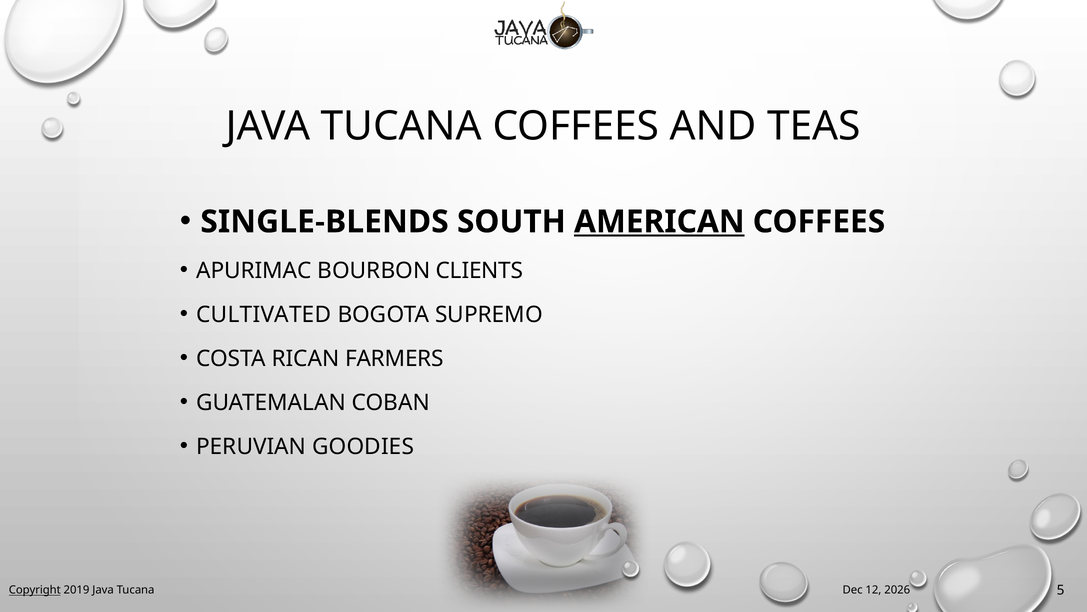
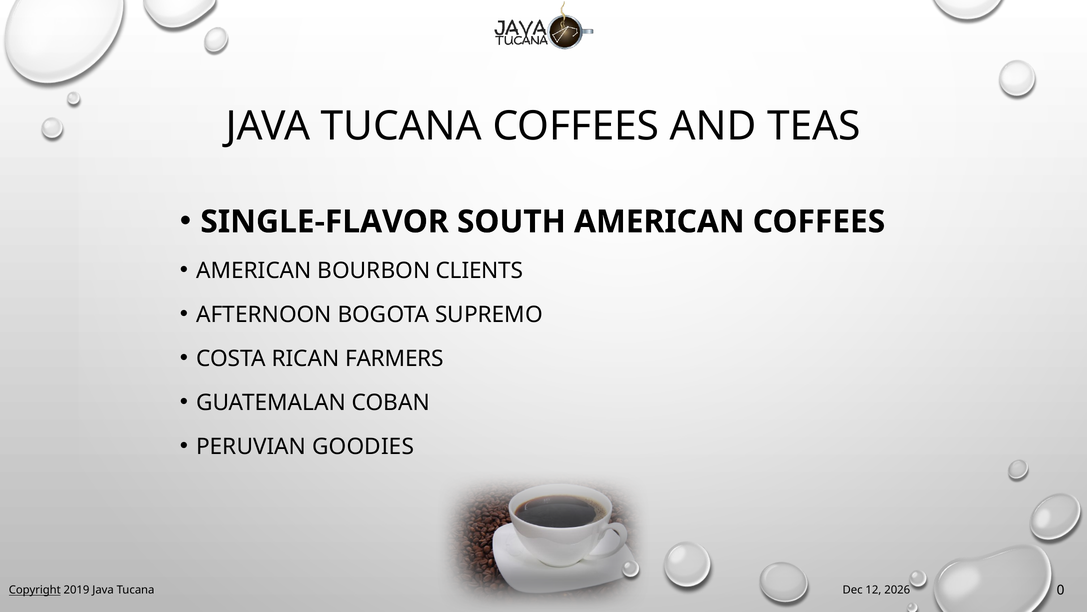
SINGLE-BLENDS: SINGLE-BLENDS -> SINGLE-FLAVOR (325, 222)
AMERICAN underline: present -> none (659, 222)
APURIMAC: APURIMAC -> AMERICAN (254, 270)
CULTIVATED: CULTIVATED -> AFTERNOON (264, 314)
5: 5 -> 0 (1061, 590)
